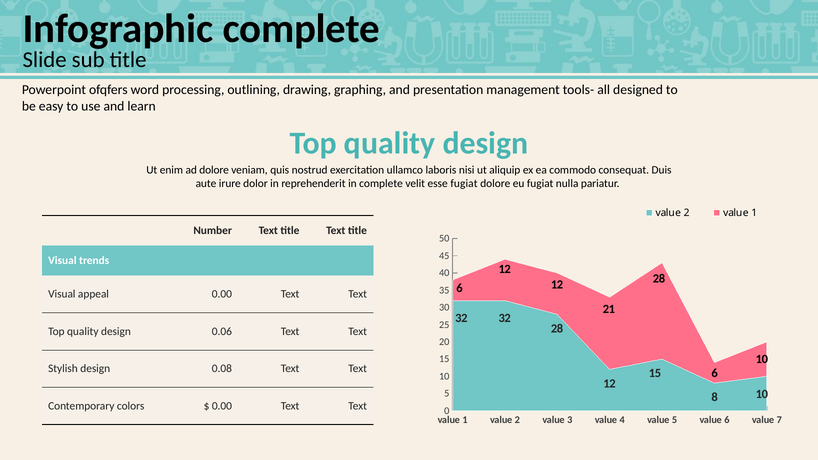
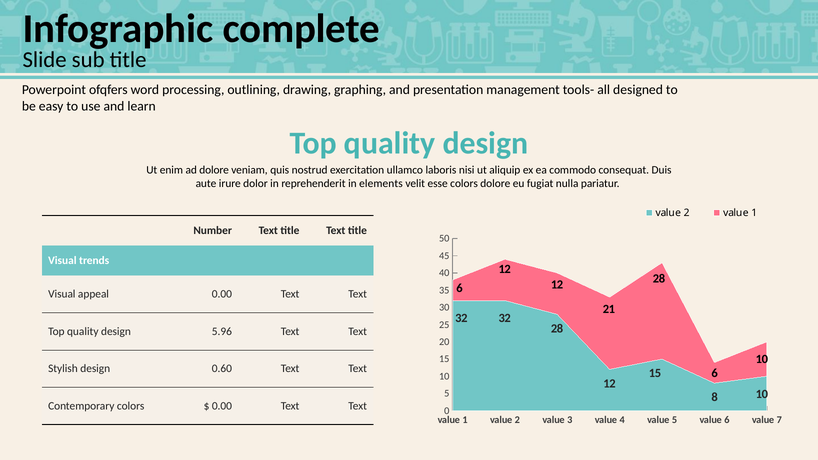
in complete: complete -> elements (381, 184)
esse fugiat: fugiat -> colors (464, 184)
0.06: 0.06 -> 5.96 (222, 332)
0.08: 0.08 -> 0.60 (222, 369)
